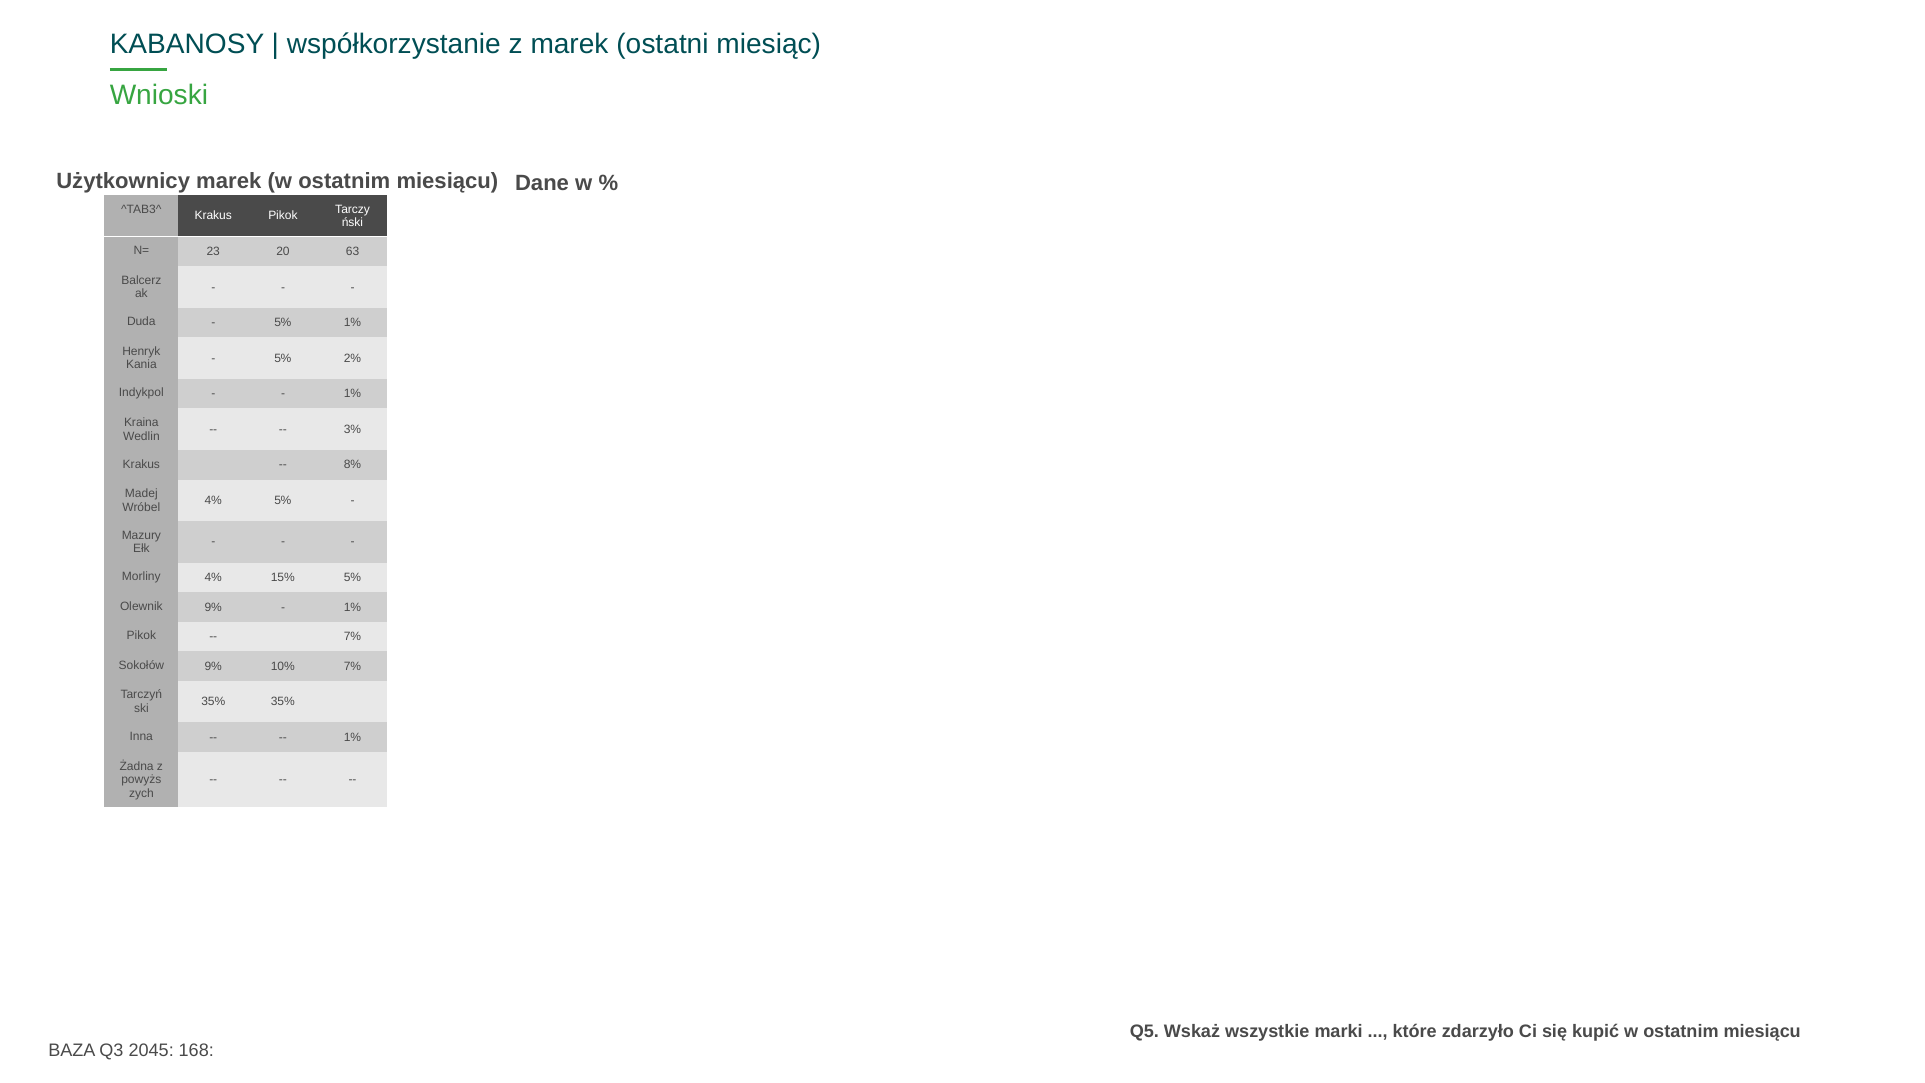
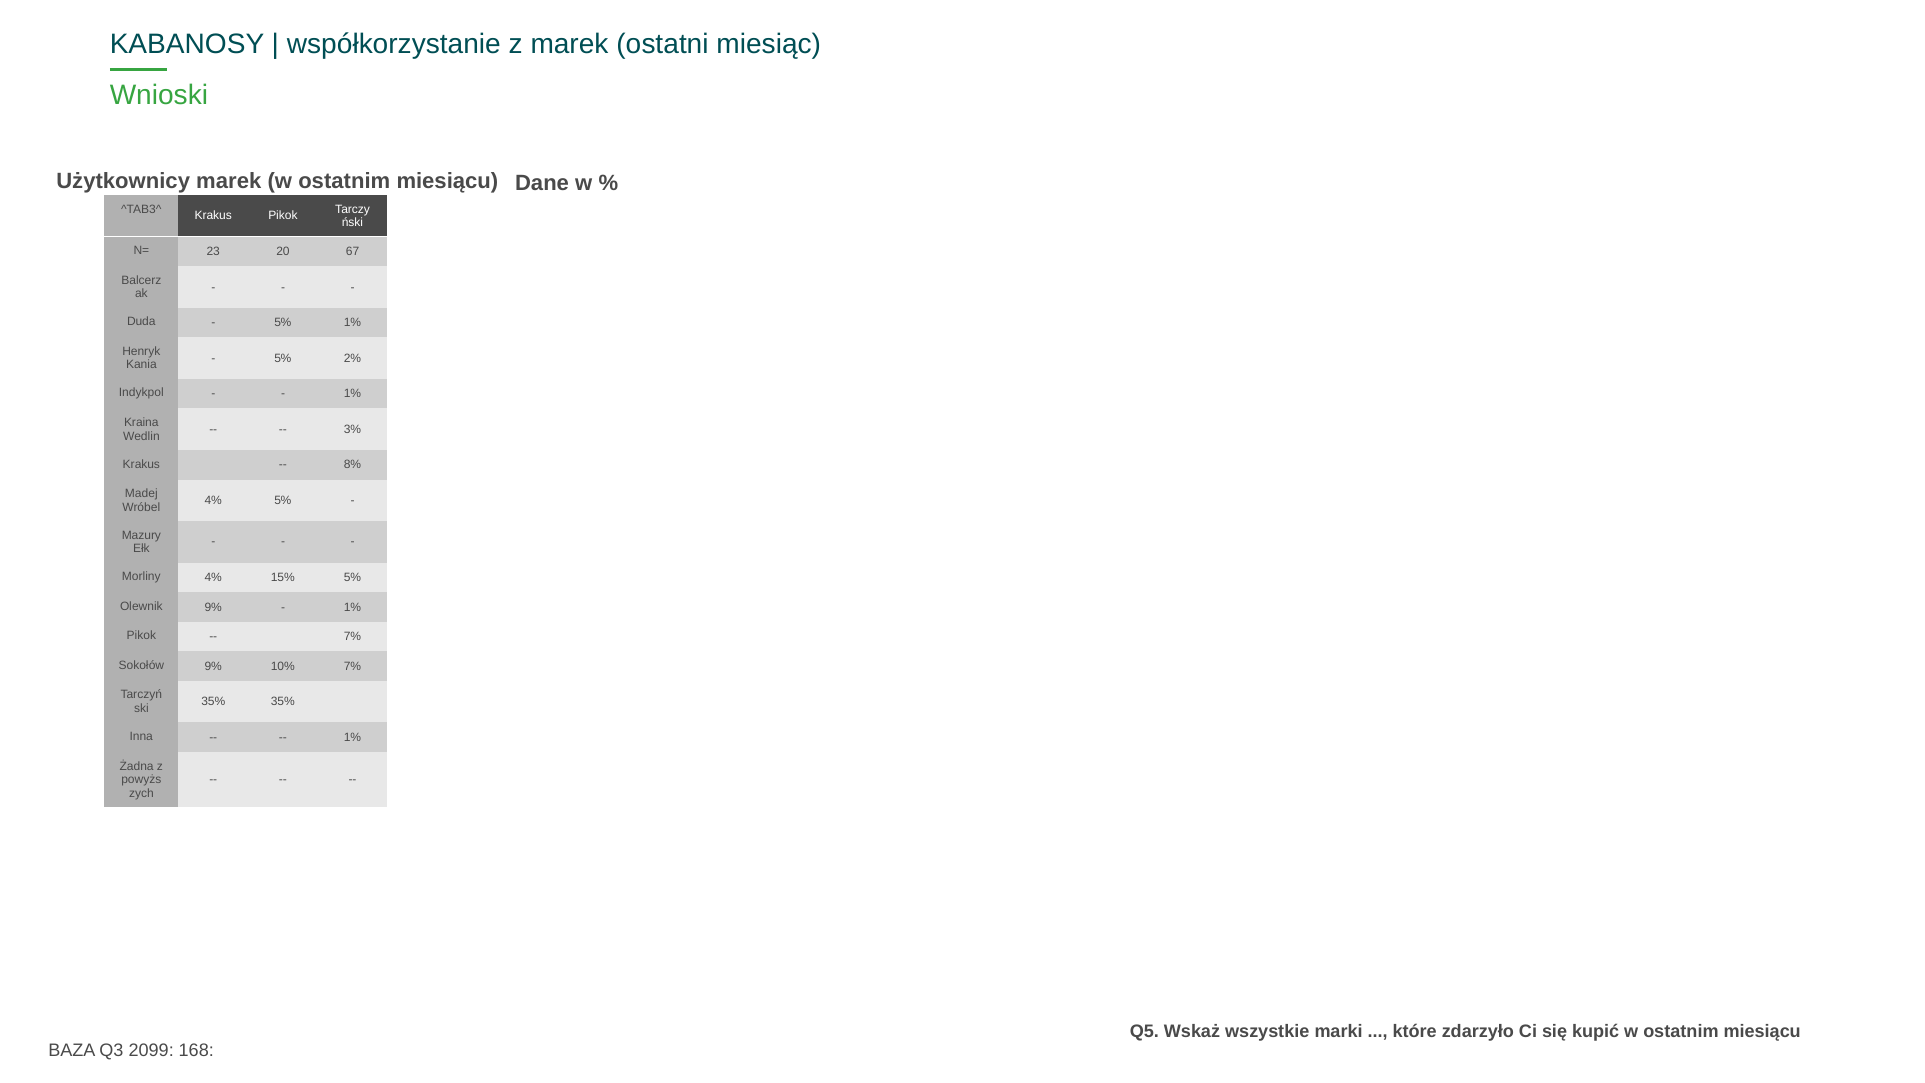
63: 63 -> 67 (353, 251)
2045: 2045 -> 2099 (151, 1051)
